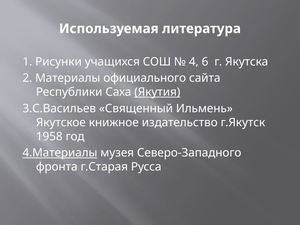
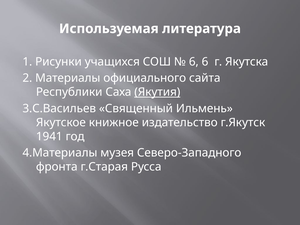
4: 4 -> 6 (194, 62)
1958: 1958 -> 1941 (49, 137)
4.Материалы underline: present -> none (60, 153)
